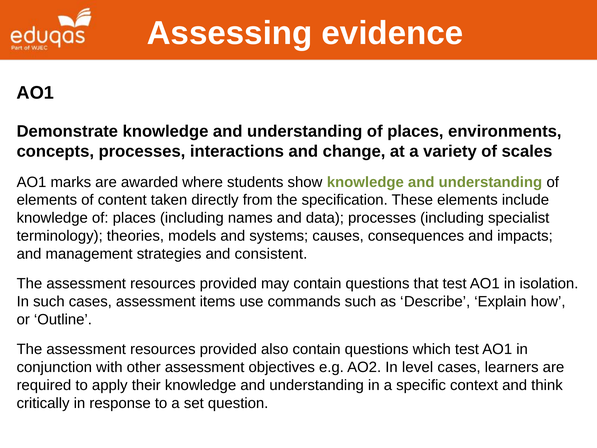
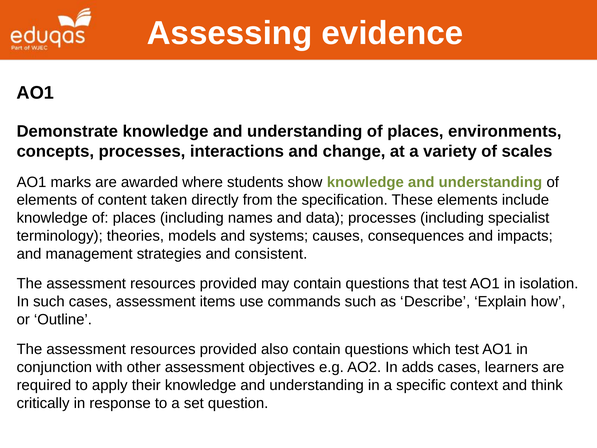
level: level -> adds (418, 367)
